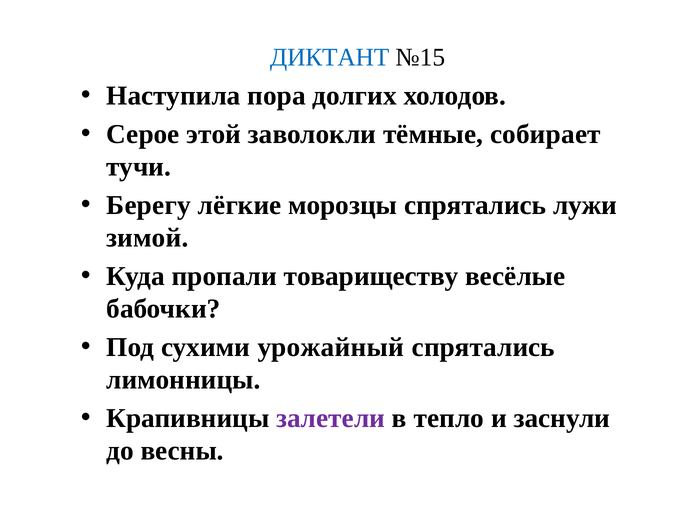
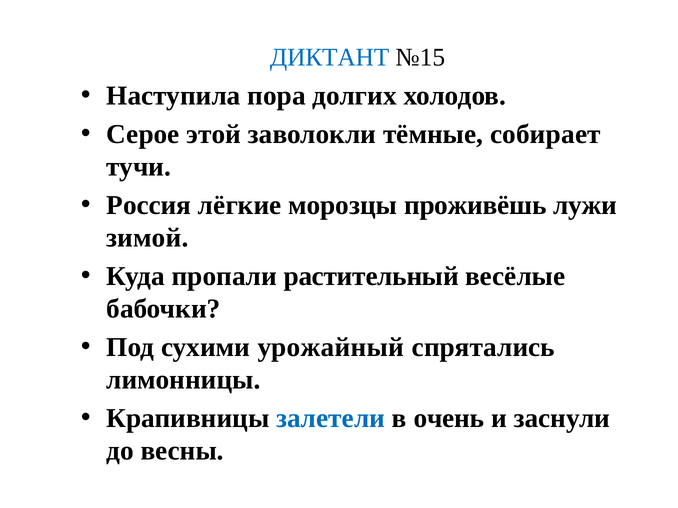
Берегу: Берегу -> Россия (149, 205)
морозцы спрятались: спрятались -> проживёшь (475, 205)
товариществу: товариществу -> растительный (371, 276)
залетели colour: purple -> blue (331, 418)
тепло: тепло -> очень (449, 418)
